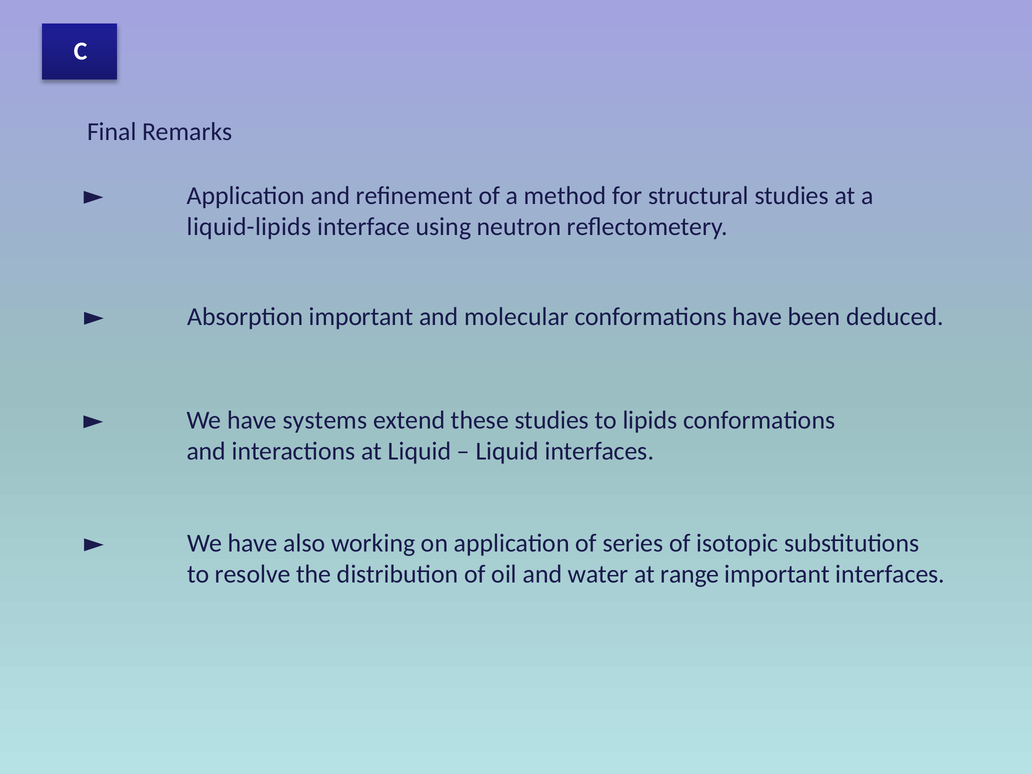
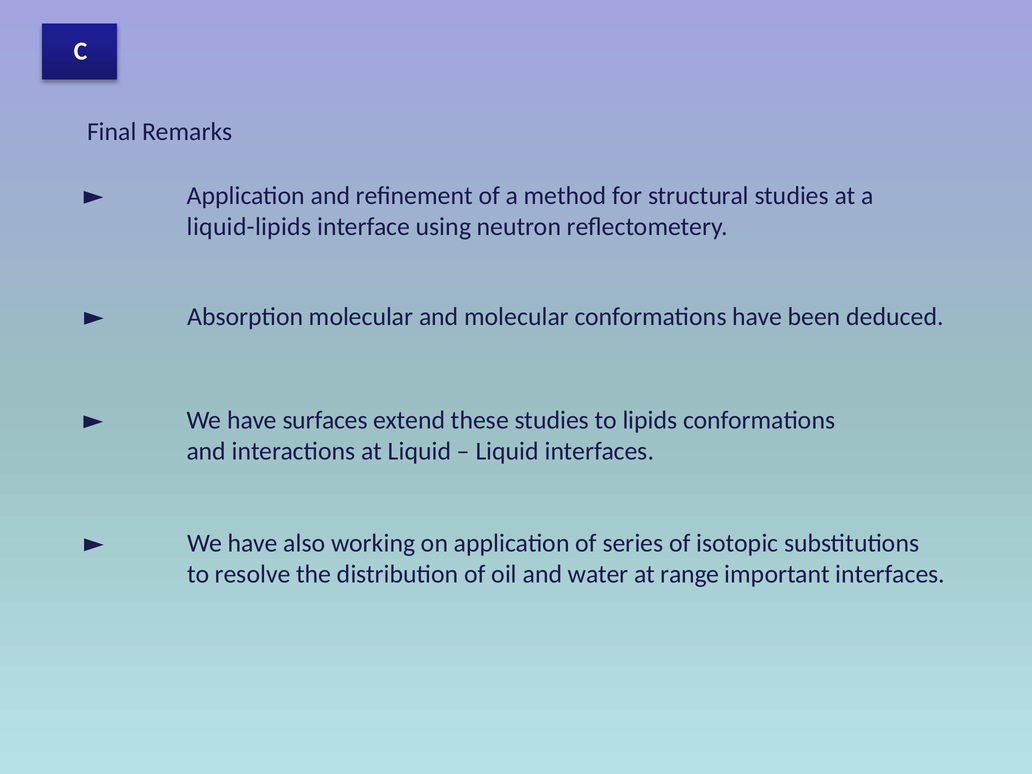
Absorption important: important -> molecular (361, 317)
systems: systems -> surfaces (325, 420)
